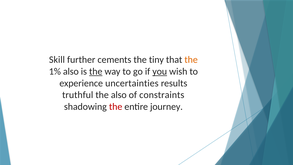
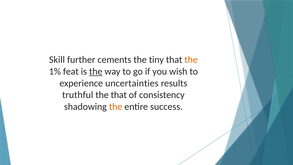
1% also: also -> feat (71, 71)
you underline: present -> none (160, 71)
the also: also -> that (119, 95)
constraints: constraints -> consistency (162, 95)
the colour: red -> orange (116, 107)
journey: journey -> success (166, 107)
